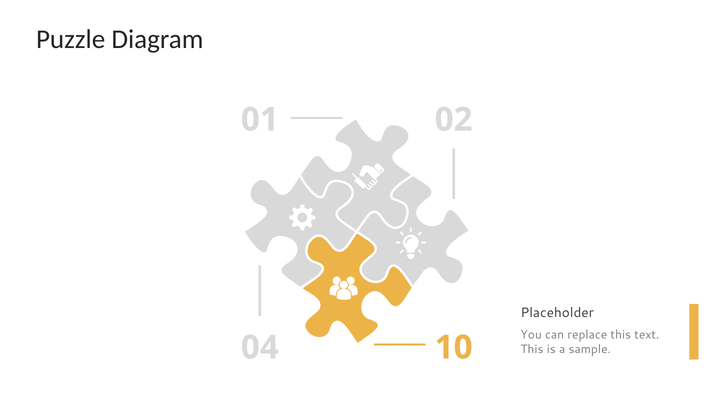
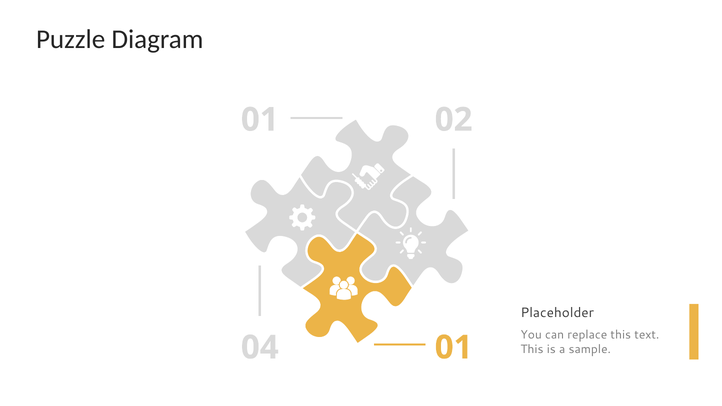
04 10: 10 -> 01 (454, 348)
